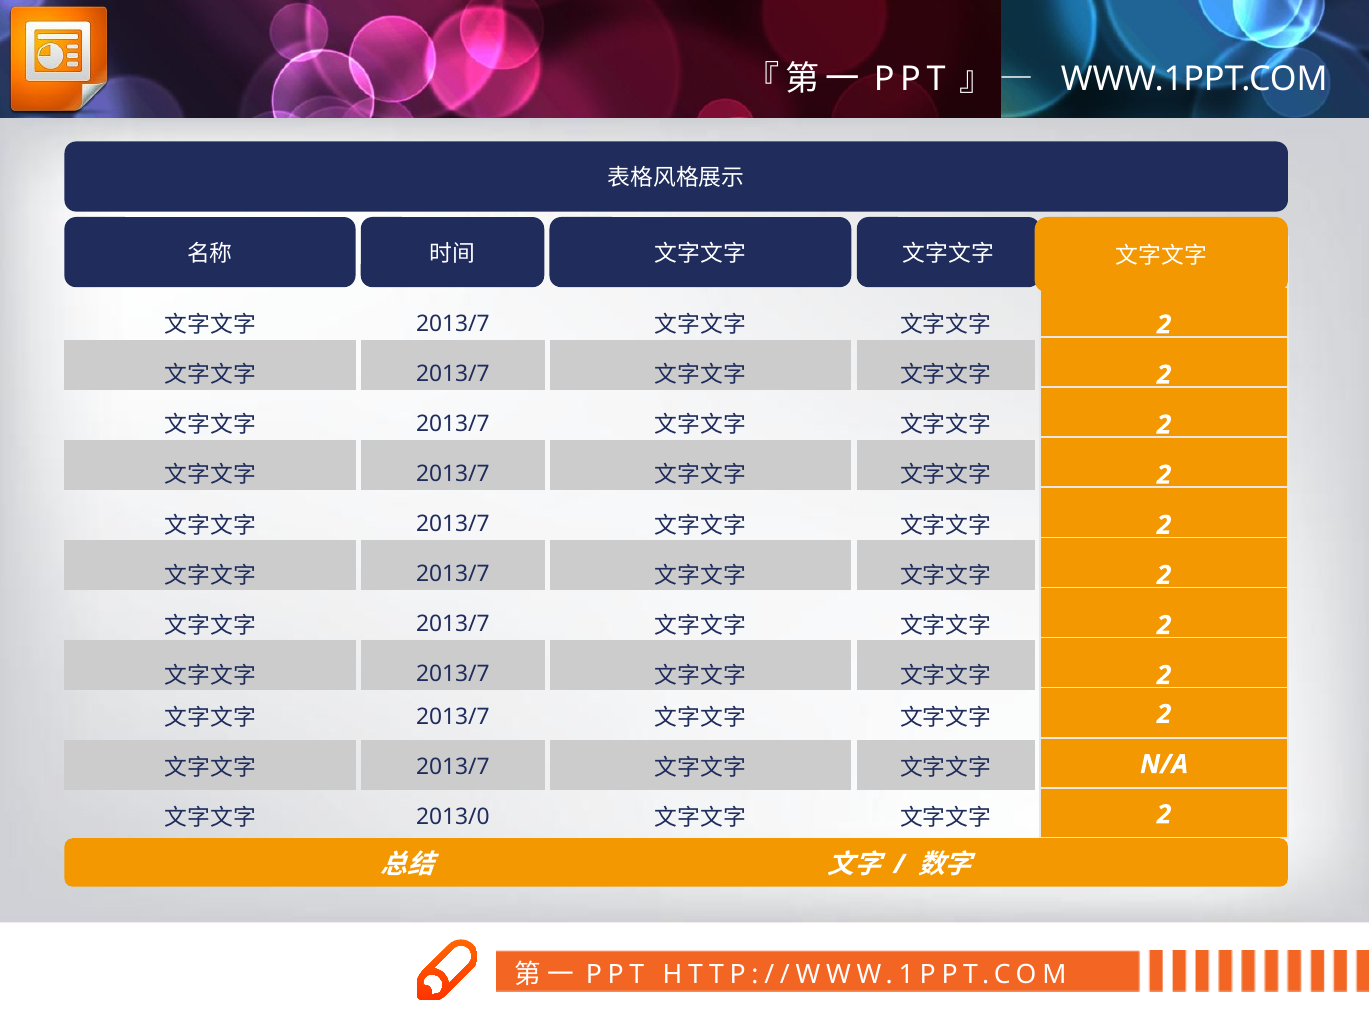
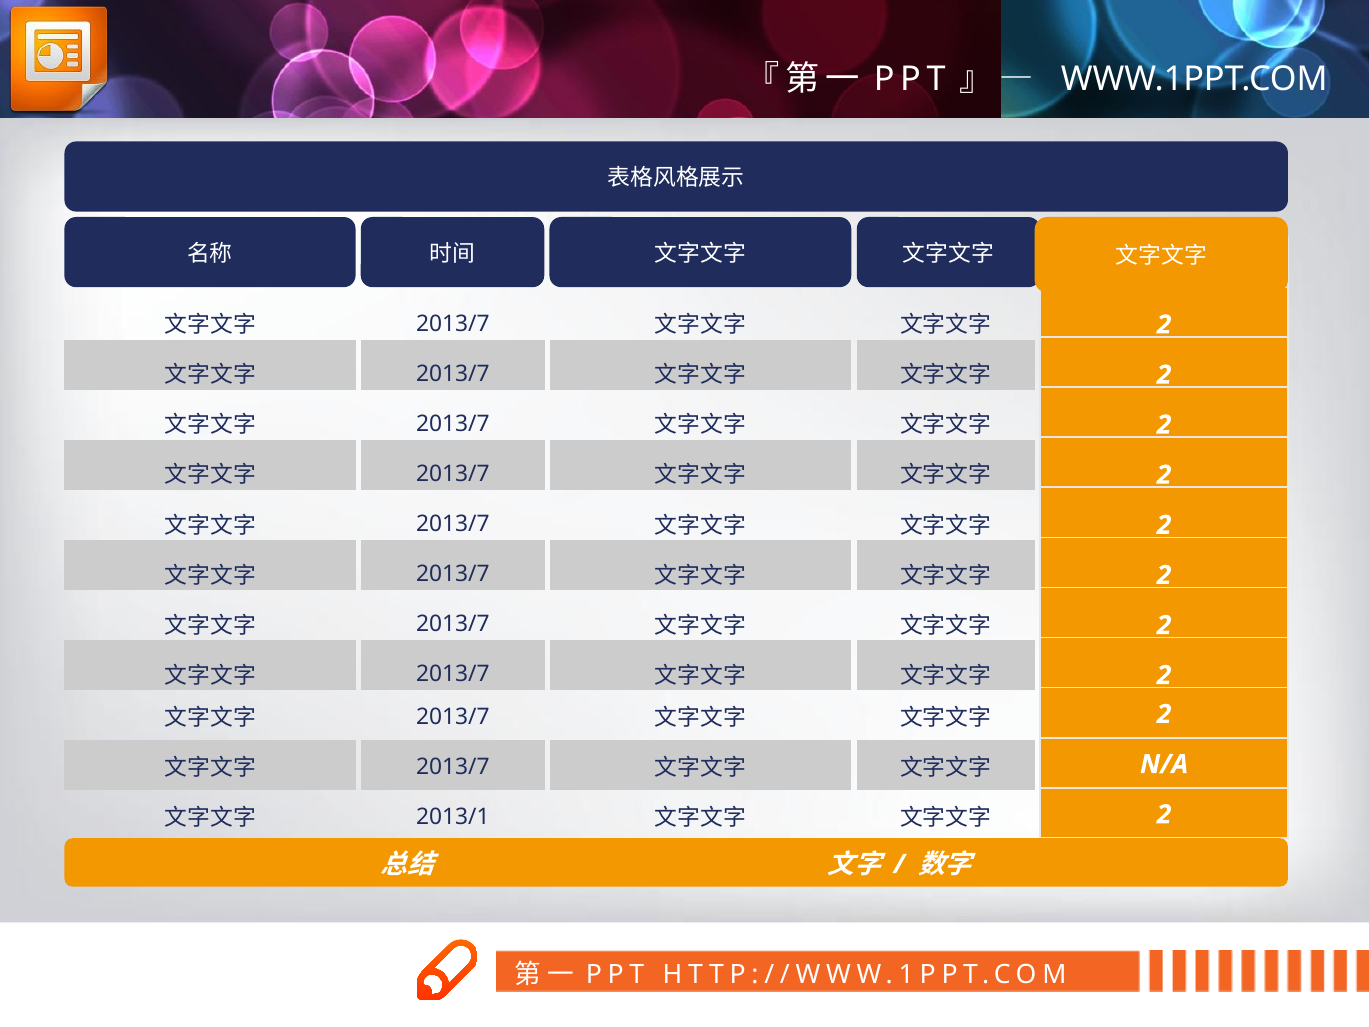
2013/0: 2013/0 -> 2013/1 (453, 817)
